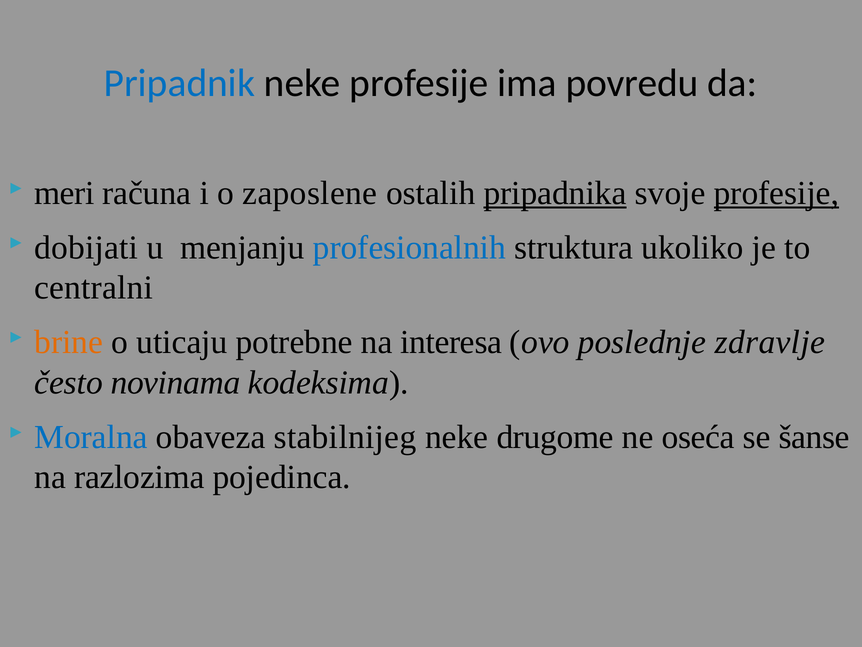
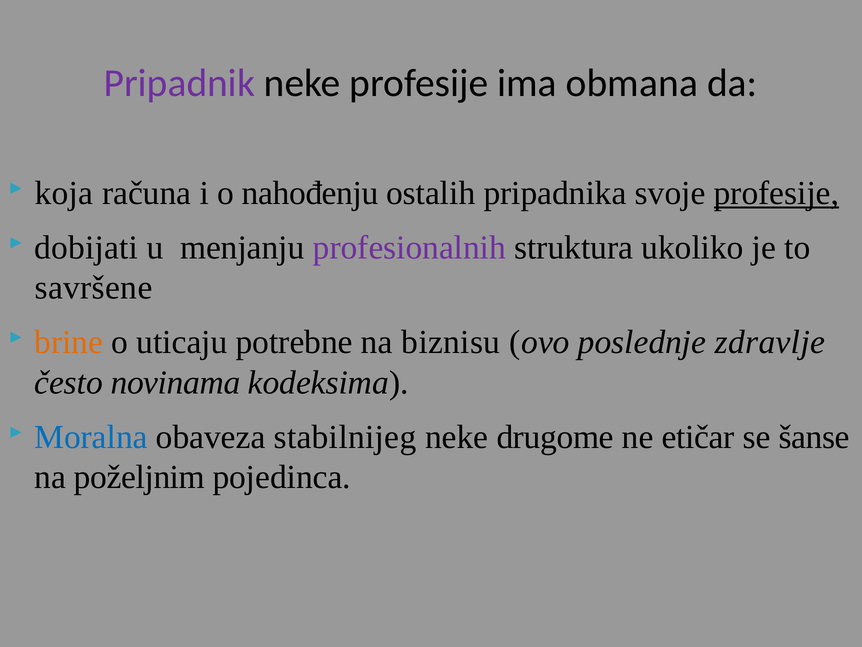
Pripadnik colour: blue -> purple (179, 83)
povredu: povredu -> obmana (632, 83)
meri: meri -> koja (64, 193)
zaposlene: zaposlene -> nahođenju (310, 193)
pripadnika underline: present -> none (555, 193)
profesionalnih colour: blue -> purple (409, 247)
centralni: centralni -> savršene (94, 288)
interesa: interesa -> biznisu (451, 342)
oseća: oseća -> etičar (698, 437)
razlozima: razlozima -> poželjnim (139, 477)
